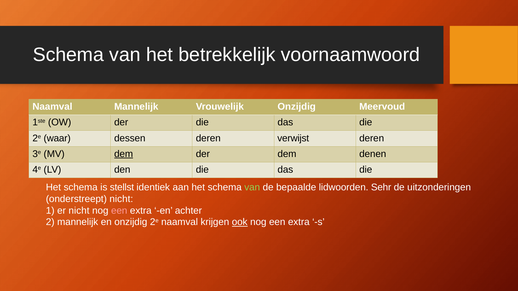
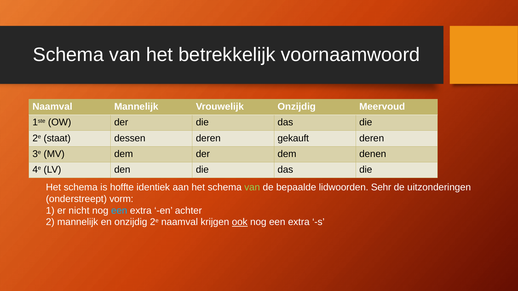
waar: waar -> staat (57, 138)
verwijst: verwijst -> gekauft (293, 138)
dem underline: present -> none (124, 154)
stellst: stellst -> hoffte (122, 187)
onderstreept nicht: nicht -> vorm (121, 199)
een colour: pink -> light blue (119, 211)
